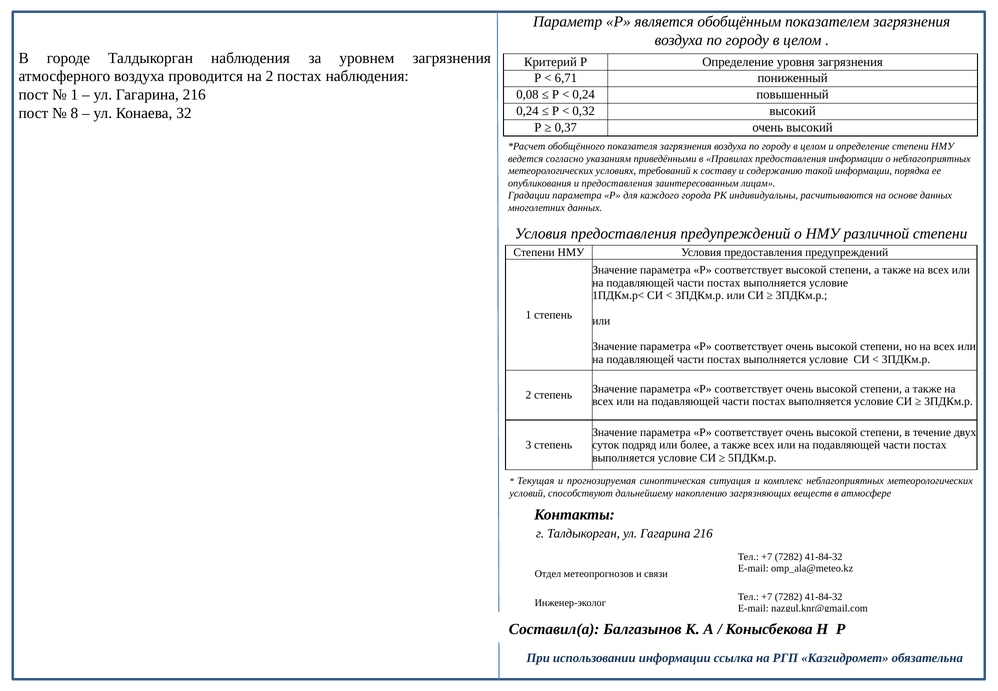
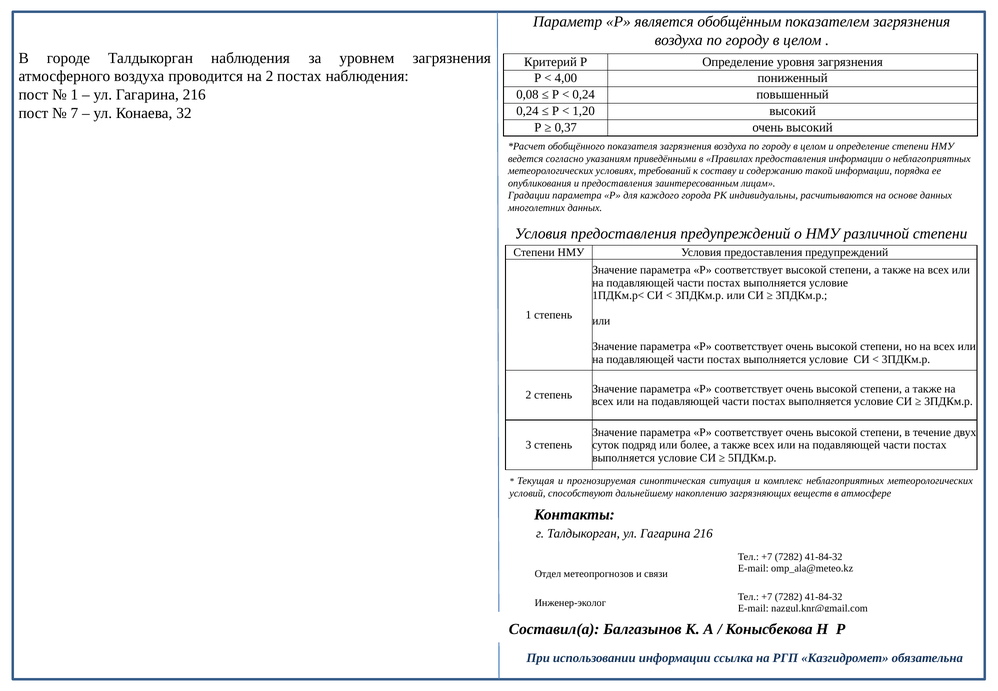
6,71: 6,71 -> 4,00 (566, 78)
0,32: 0,32 -> 1,20 (584, 111)
8: 8 -> 7 (74, 113)
